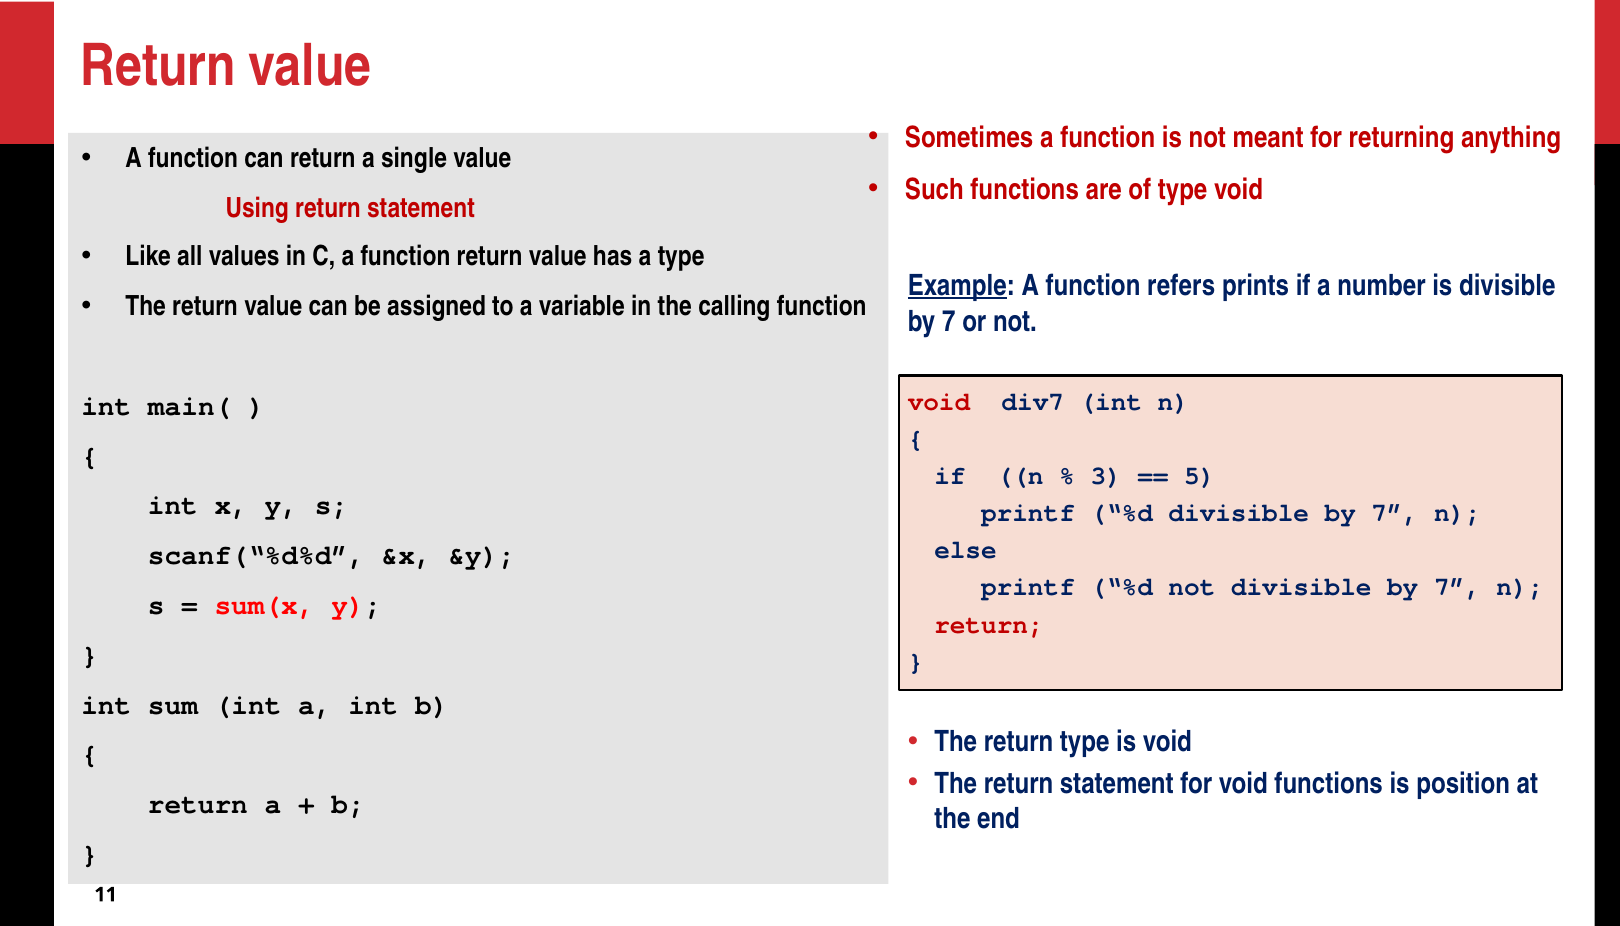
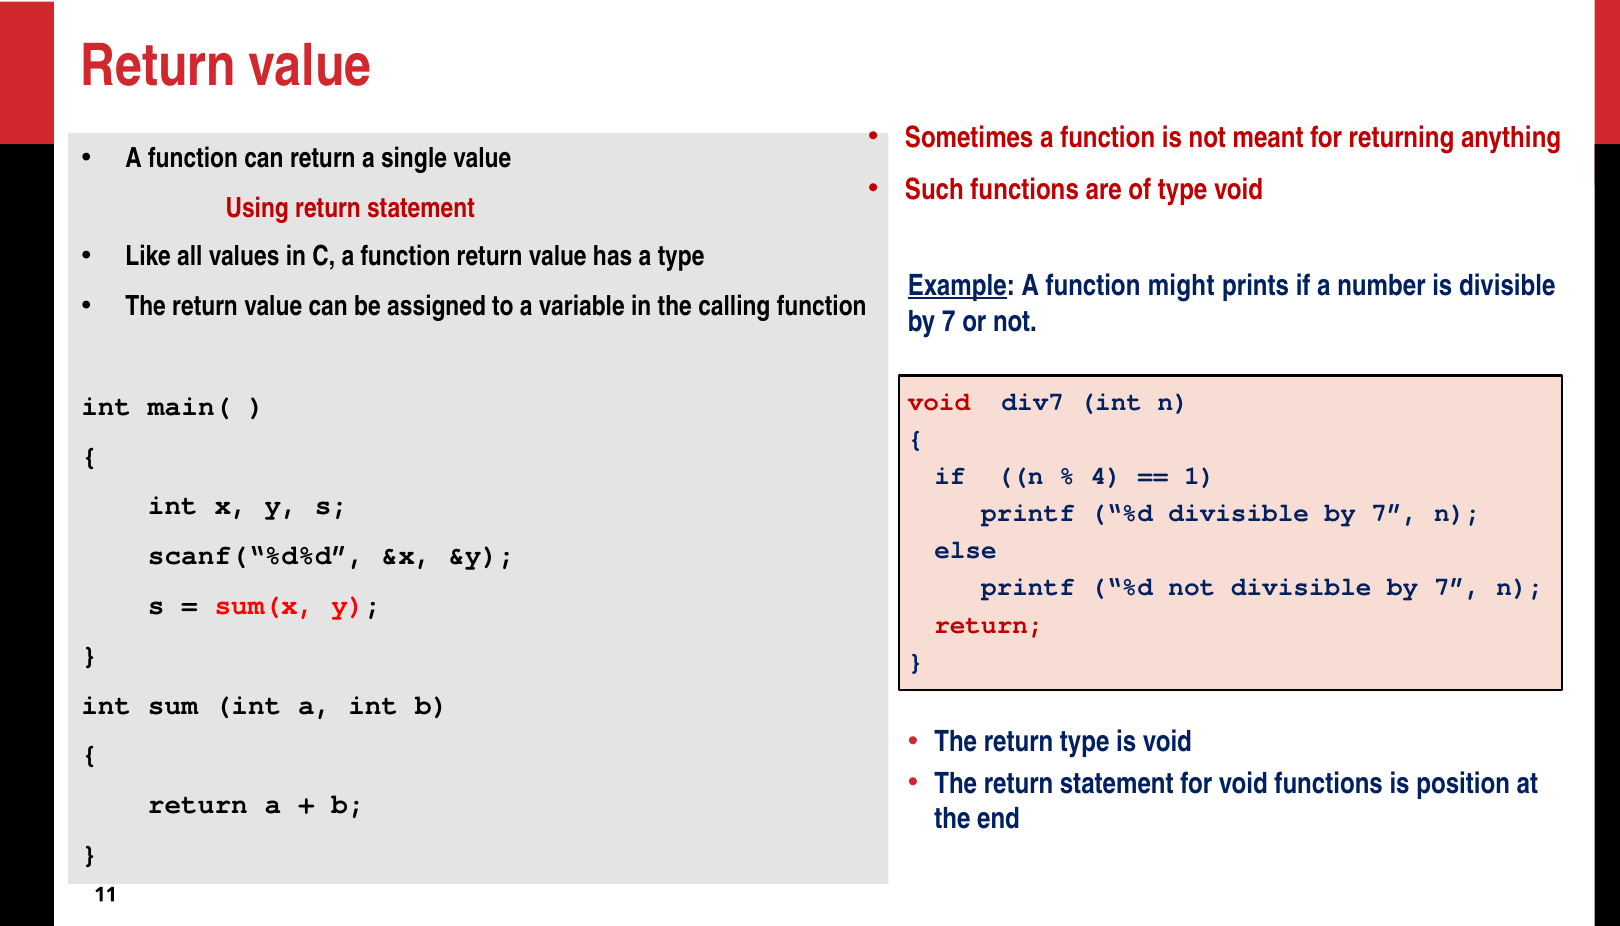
refers: refers -> might (1181, 286)
3: 3 -> 4 (1106, 476)
5: 5 -> 1 (1200, 476)
